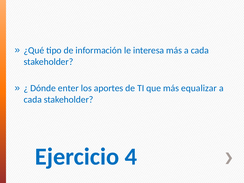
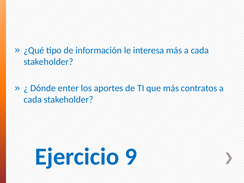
equalizar: equalizar -> contratos (199, 88)
4: 4 -> 9 (131, 157)
